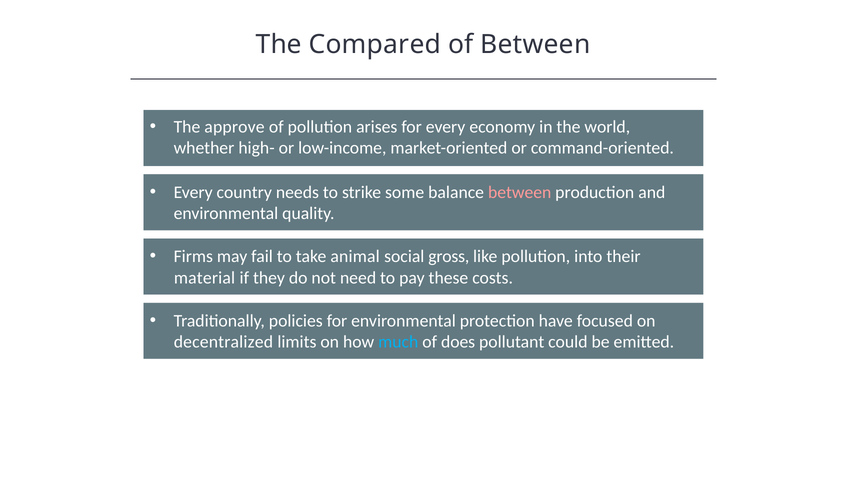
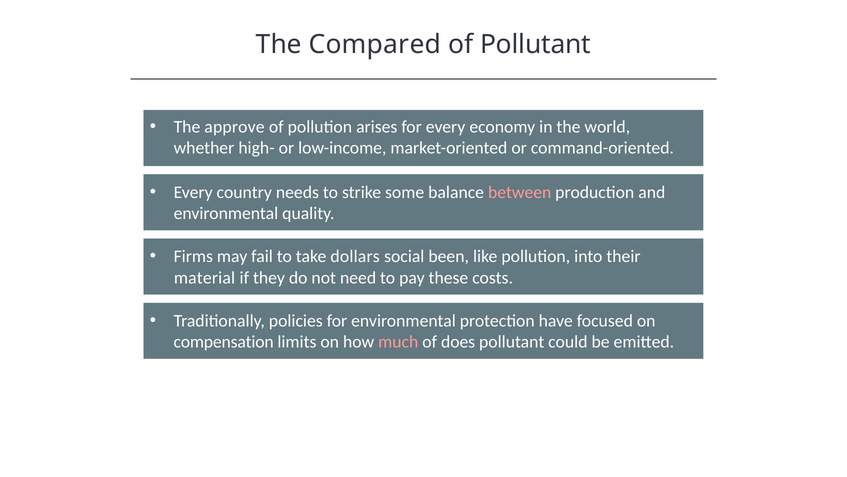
of Between: Between -> Pollutant (536, 44)
animal: animal -> dollars (355, 256)
gross: gross -> been (449, 256)
decentralized: decentralized -> compensation (224, 342)
much colour: light blue -> pink (398, 342)
